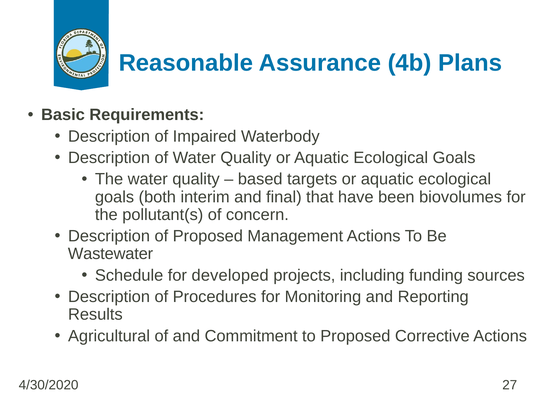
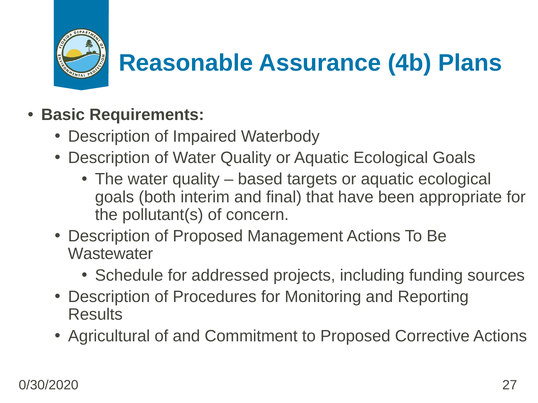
biovolumes: biovolumes -> appropriate (461, 197)
developed: developed -> addressed (230, 276)
4/30/2020: 4/30/2020 -> 0/30/2020 (49, 386)
